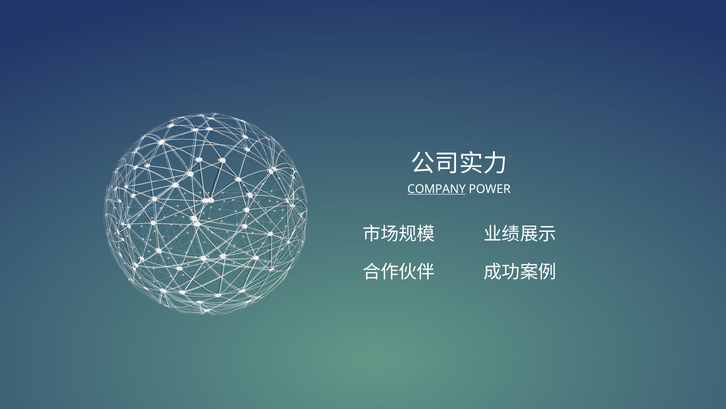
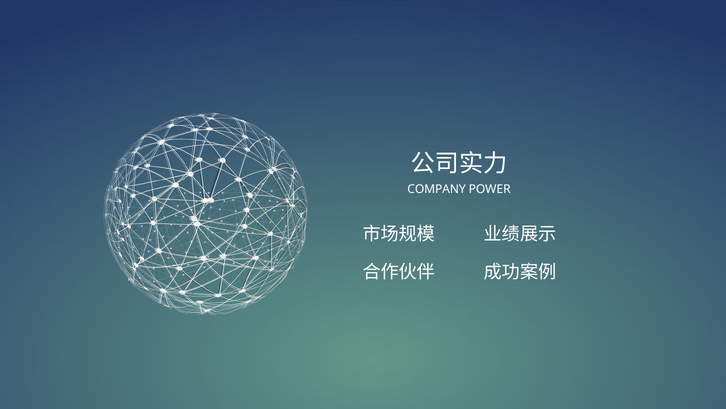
COMPANY underline: present -> none (437, 189)
